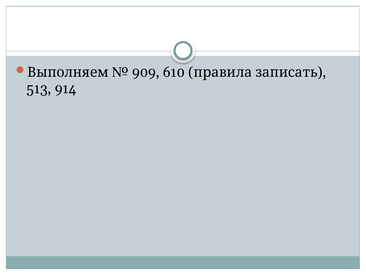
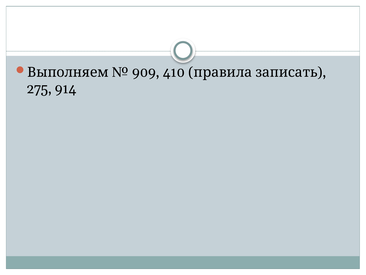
610: 610 -> 410 (174, 72)
513: 513 -> 275 (39, 89)
